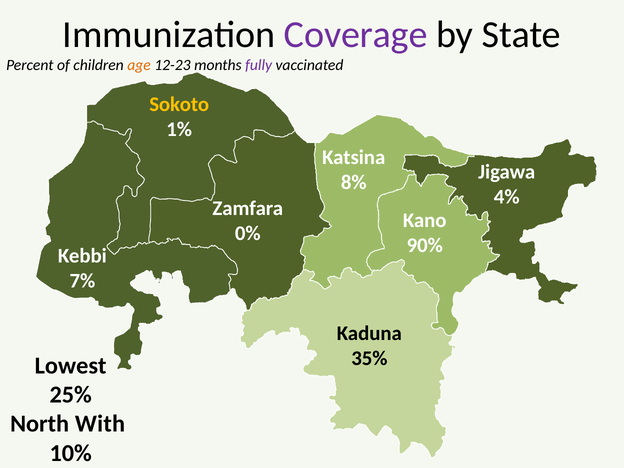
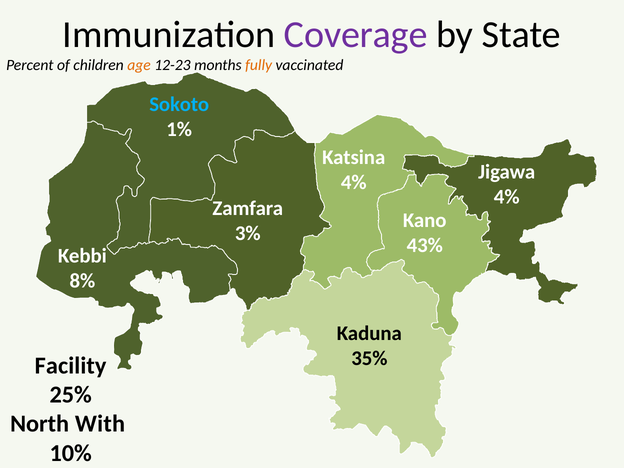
fully colour: purple -> orange (259, 65)
Sokoto colour: yellow -> light blue (179, 104)
8%: 8% -> 4% (354, 182)
0%: 0% -> 3% (248, 233)
90%: 90% -> 43% (425, 245)
7%: 7% -> 8% (82, 281)
Lowest: Lowest -> Facility (71, 366)
